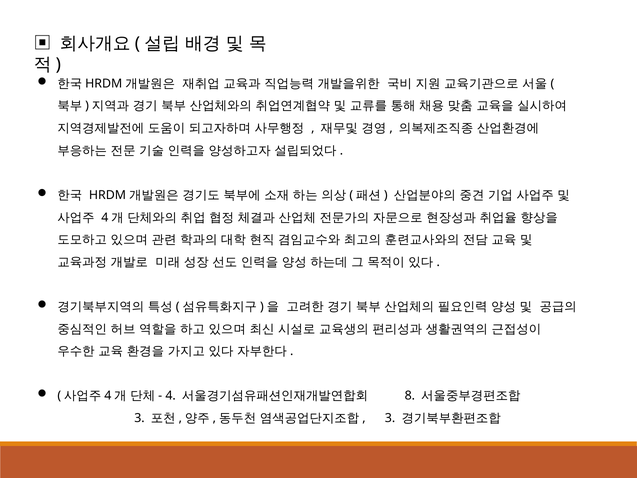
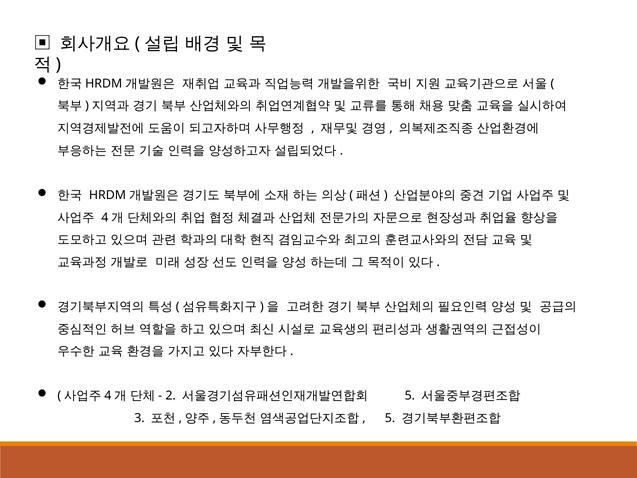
4: 4 -> 2 (171, 396)
8: 8 -> 5 (410, 396)
3: 3 -> 5 (390, 418)
